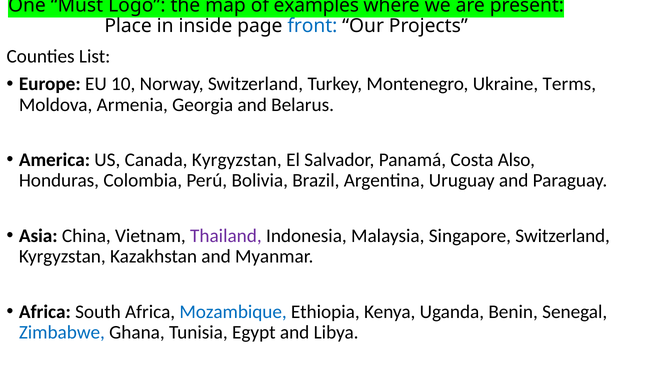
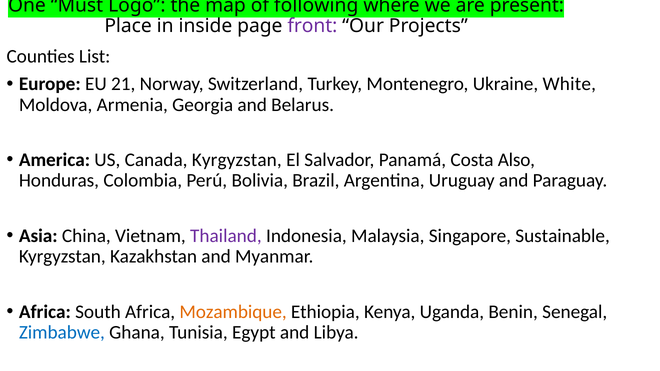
examples: examples -> following (316, 5)
front colour: blue -> purple (312, 26)
10: 10 -> 21 (123, 84)
Terms: Terms -> White (569, 84)
Singapore Switzerland: Switzerland -> Sustainable (563, 236)
Mozambique colour: blue -> orange (233, 312)
